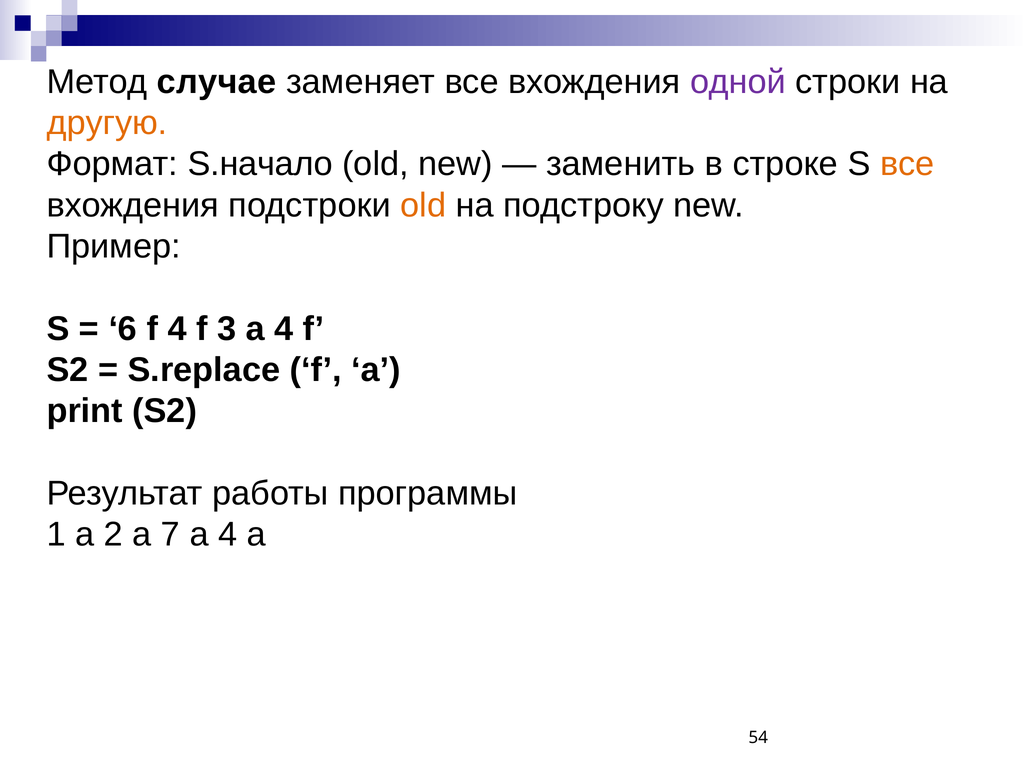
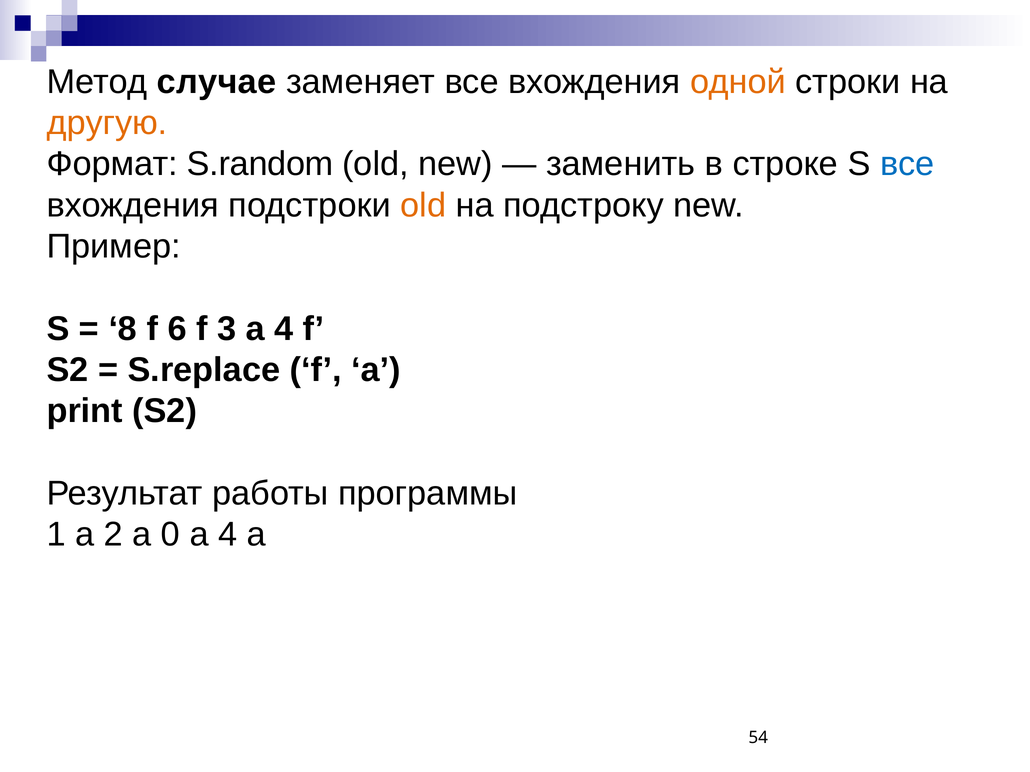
одной colour: purple -> orange (738, 82)
S.начало: S.начало -> S.random (260, 164)
все colour: orange -> blue (907, 164)
6: 6 -> 8 (123, 329)
f 4: 4 -> 6 (177, 329)
7: 7 -> 0 (170, 535)
